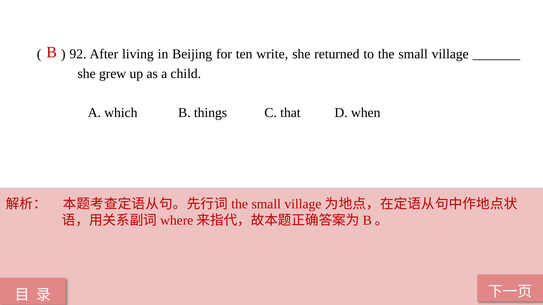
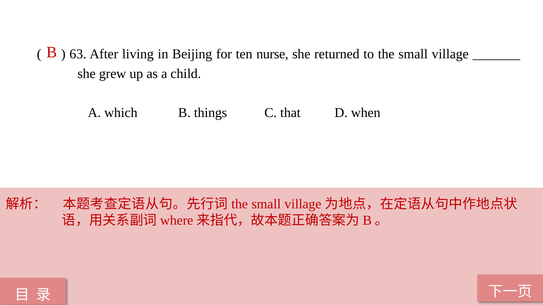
92: 92 -> 63 (78, 54)
write: write -> nurse (272, 54)
